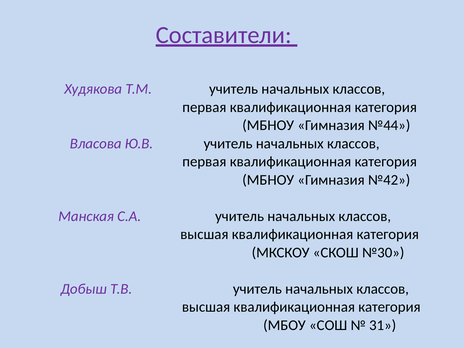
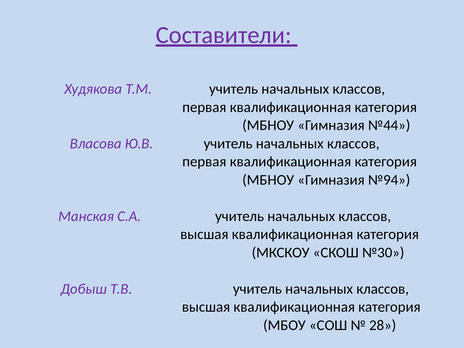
№42: №42 -> №94 (389, 180)
31: 31 -> 28 (383, 325)
